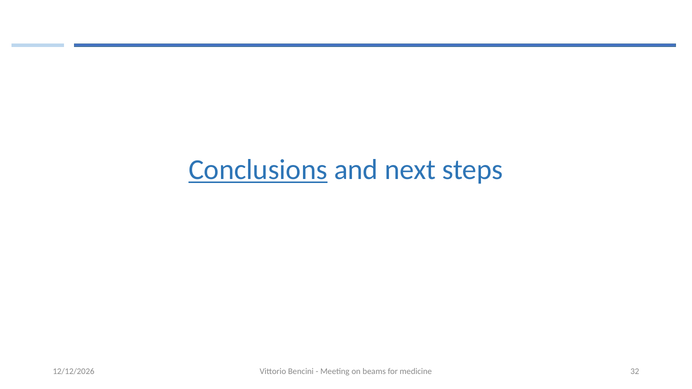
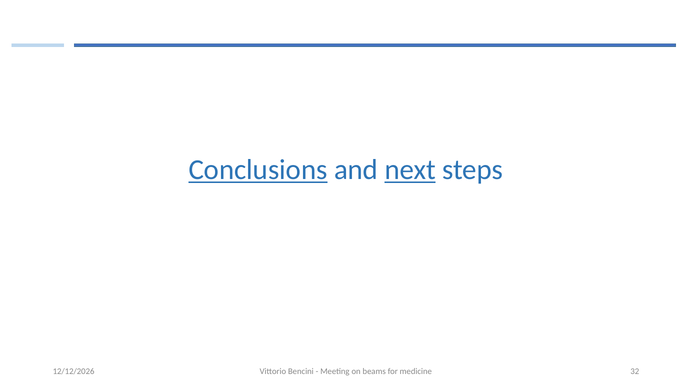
next underline: none -> present (410, 170)
